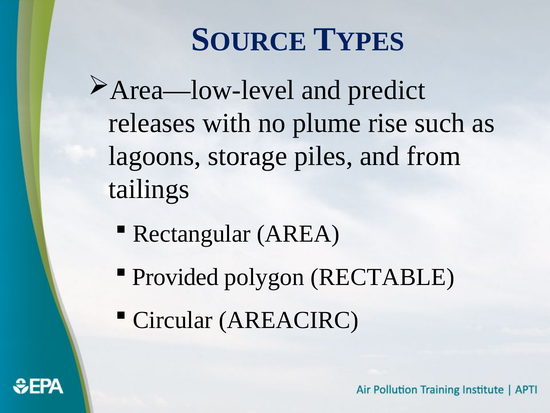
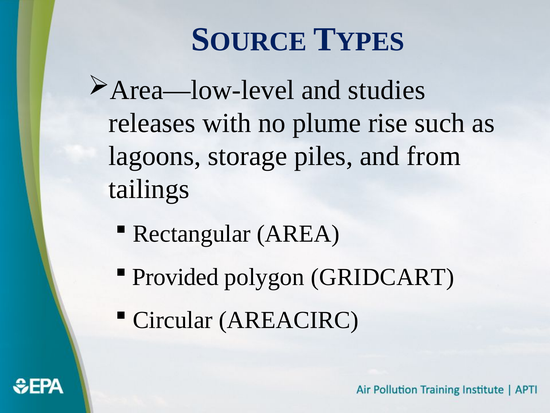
predict: predict -> studies (387, 90)
RECTABLE: RECTABLE -> GRIDCART (382, 277)
